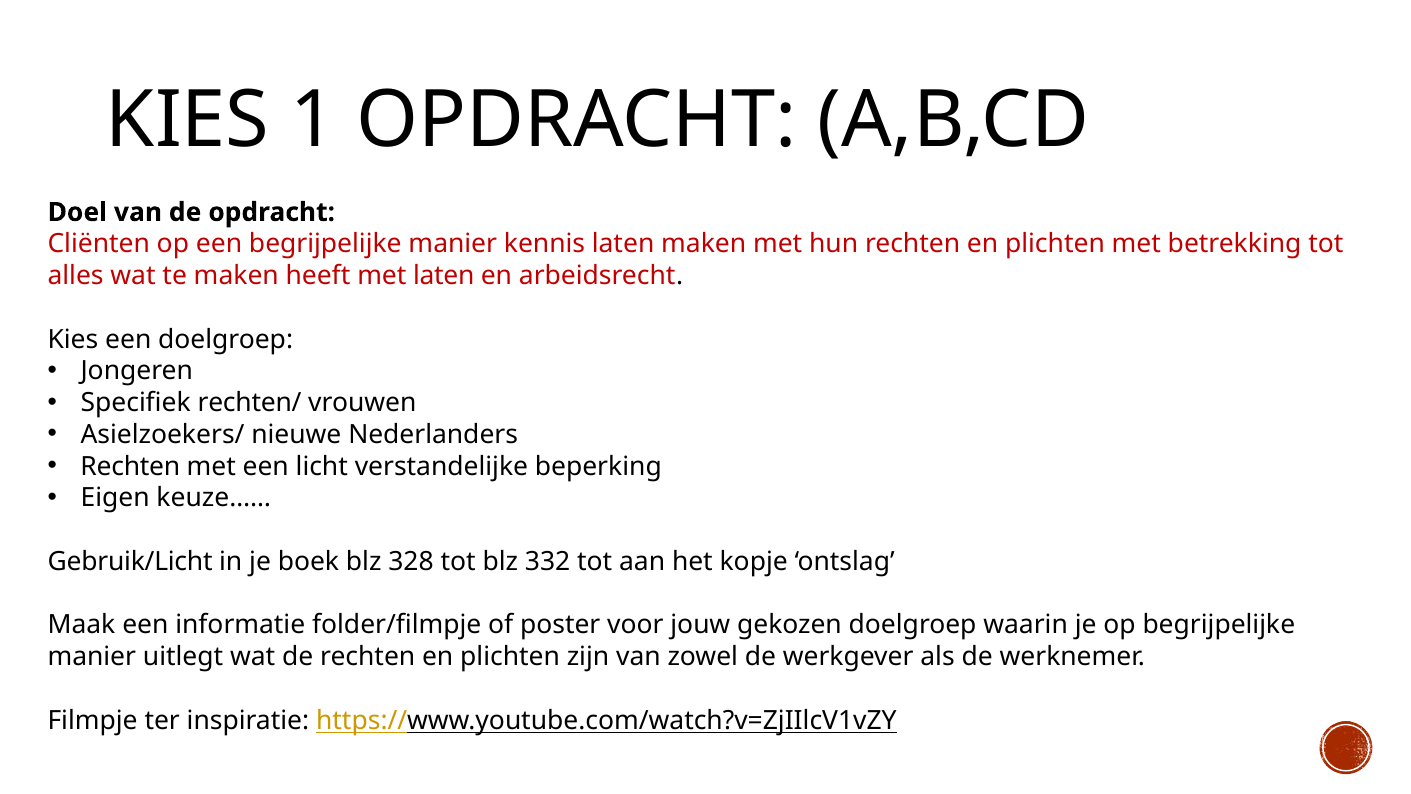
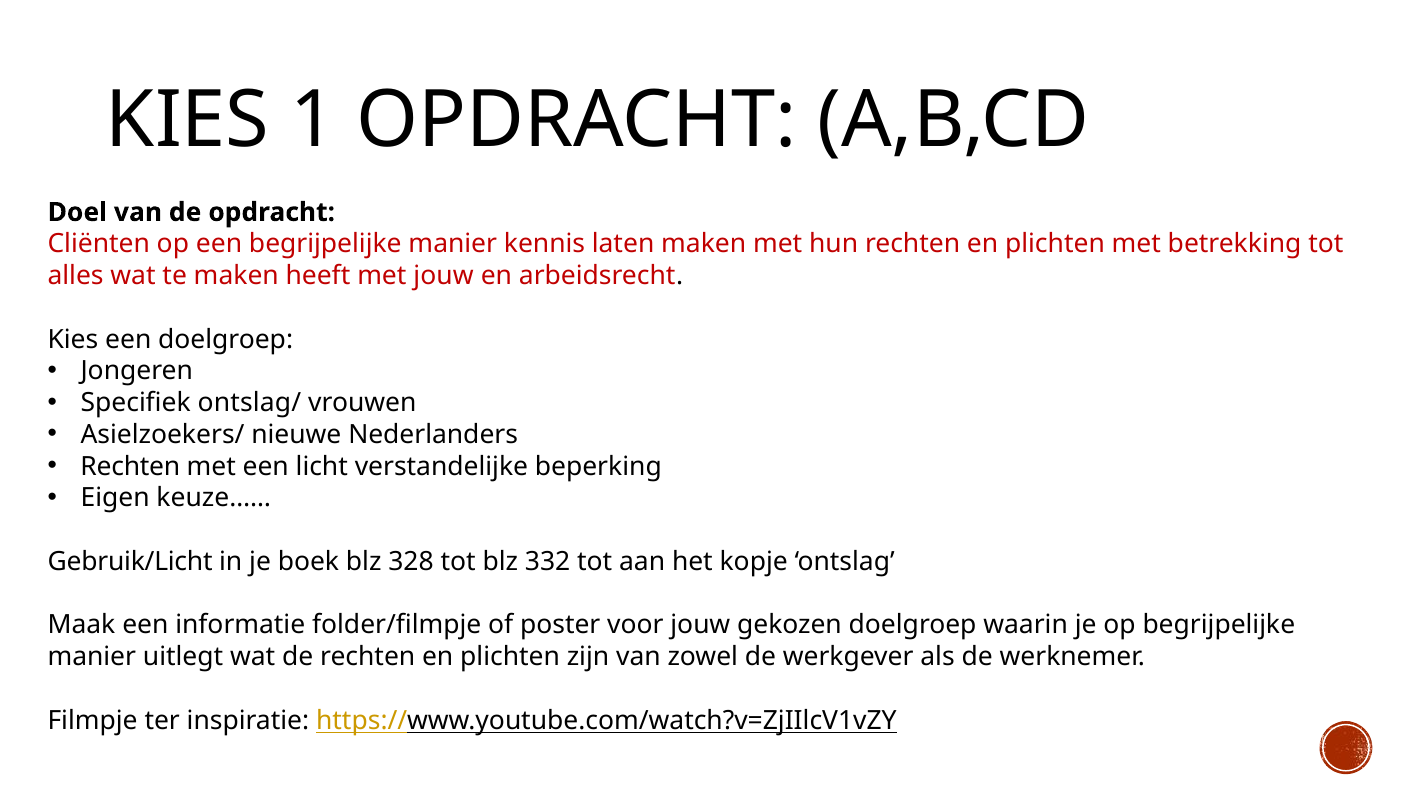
met laten: laten -> jouw (444, 276)
rechten/: rechten/ -> ontslag/ (249, 403)
